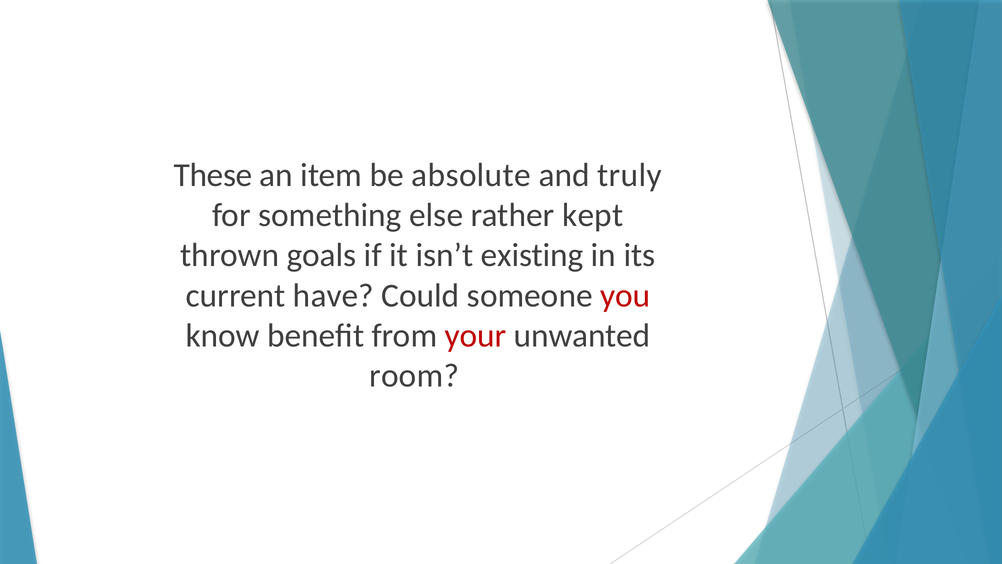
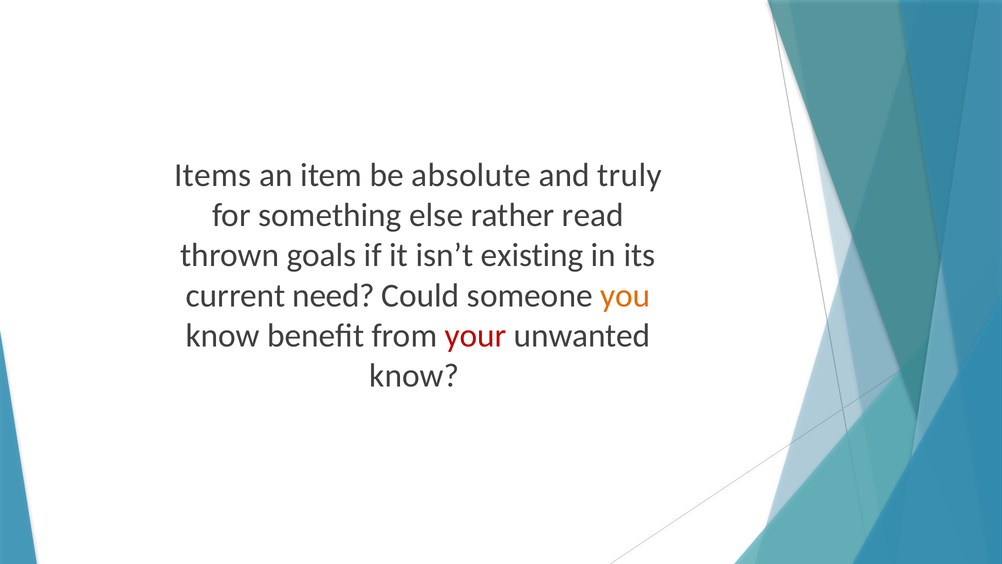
These: These -> Items (213, 175)
kept: kept -> read (593, 215)
have: have -> need (334, 295)
you colour: red -> orange (625, 295)
room: room -> know (414, 375)
